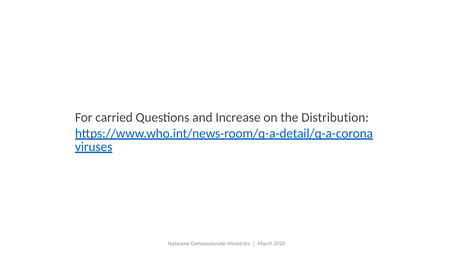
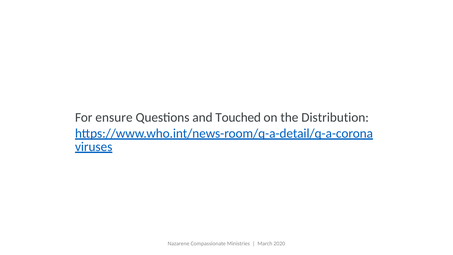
carried: carried -> ensure (114, 117)
Increase: Increase -> Touched (238, 117)
